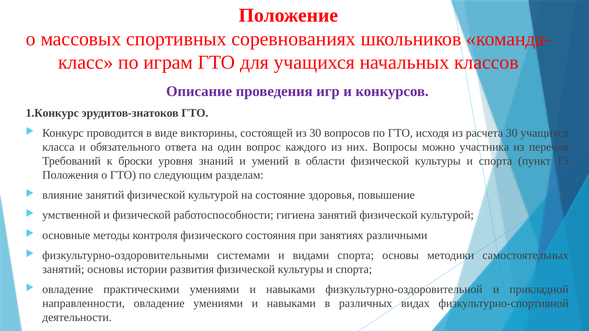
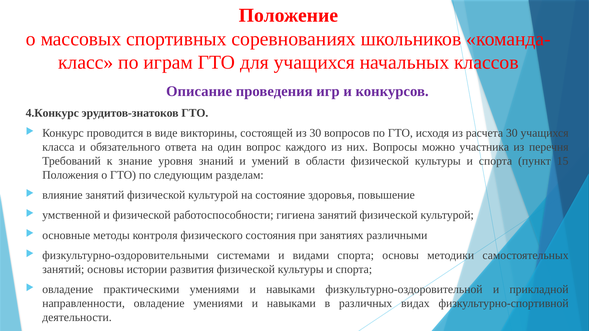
1.Конкурс: 1.Конкурс -> 4.Конкурс (52, 113)
броски: броски -> знание (135, 161)
